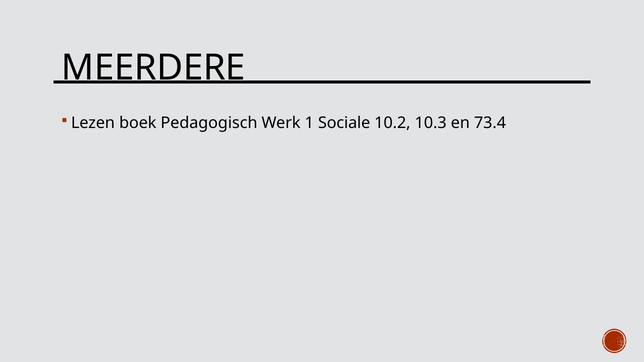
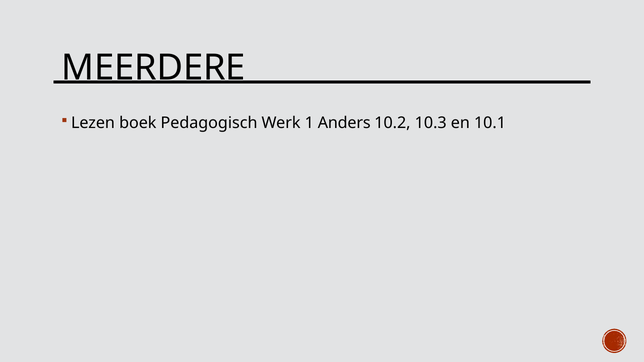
Sociale: Sociale -> Anders (344, 123)
73.4: 73.4 -> 10.1 (490, 123)
